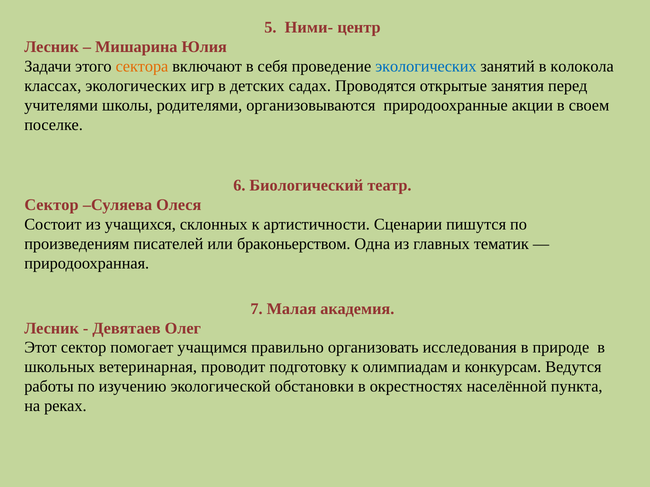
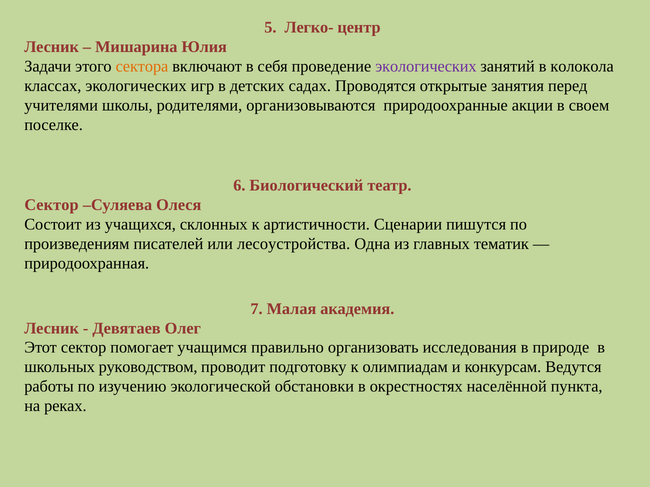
Ними-: Ними- -> Легко- (309, 27)
экологических colour: blue -> purple (426, 66)
браконьерством: браконьерством -> лесоустройства (294, 244)
ветеринарная: ветеринарная -> руководством (148, 367)
